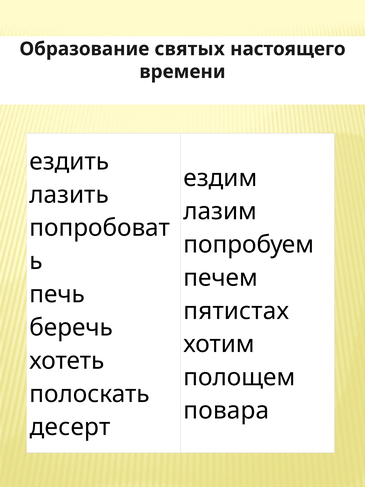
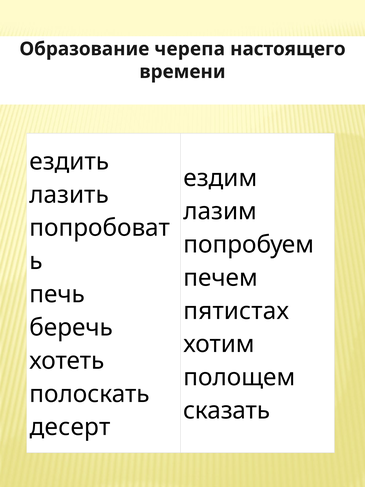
святых: святых -> черепа (190, 49)
повара: повара -> сказать (227, 410)
